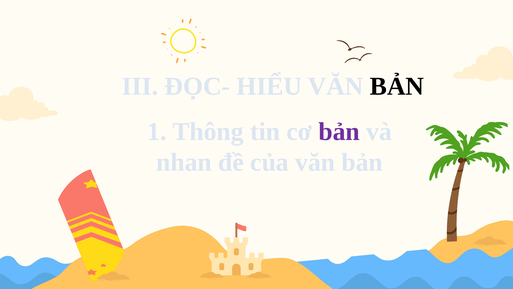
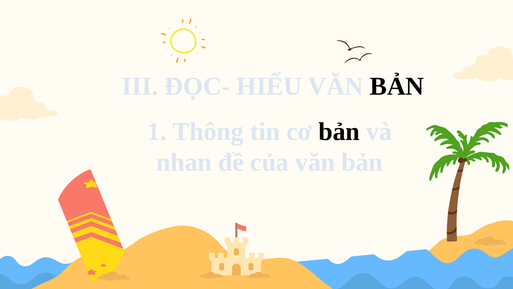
bản colour: purple -> black (339, 131)
